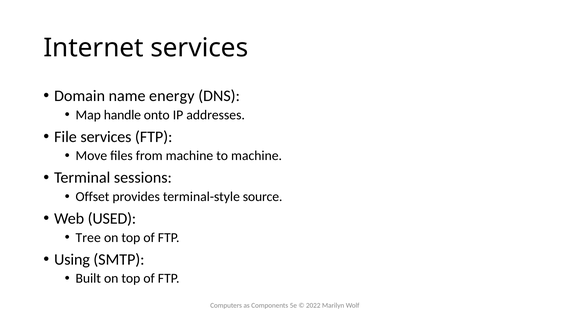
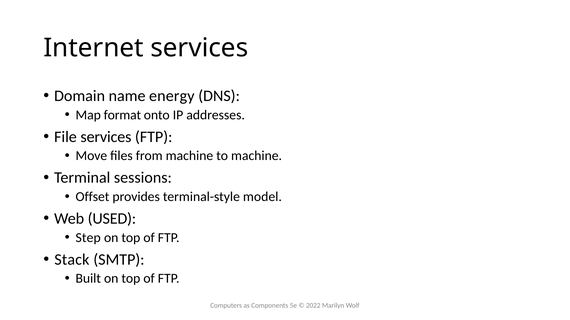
handle: handle -> format (122, 115)
source: source -> model (262, 197)
Tree: Tree -> Step (88, 238)
Using: Using -> Stack (72, 260)
